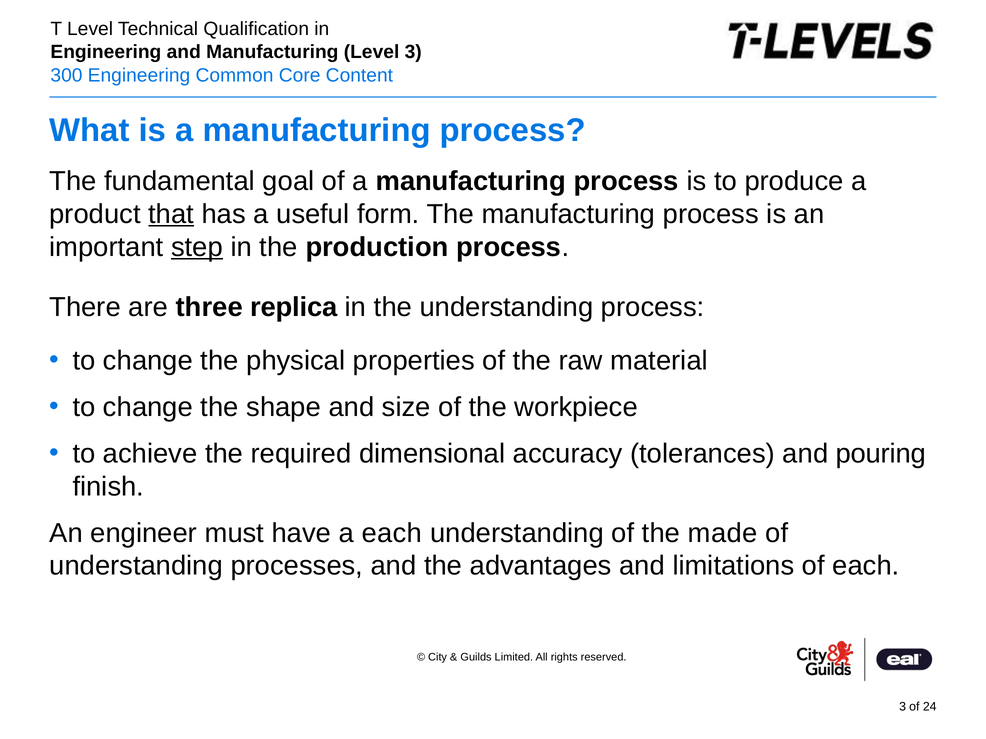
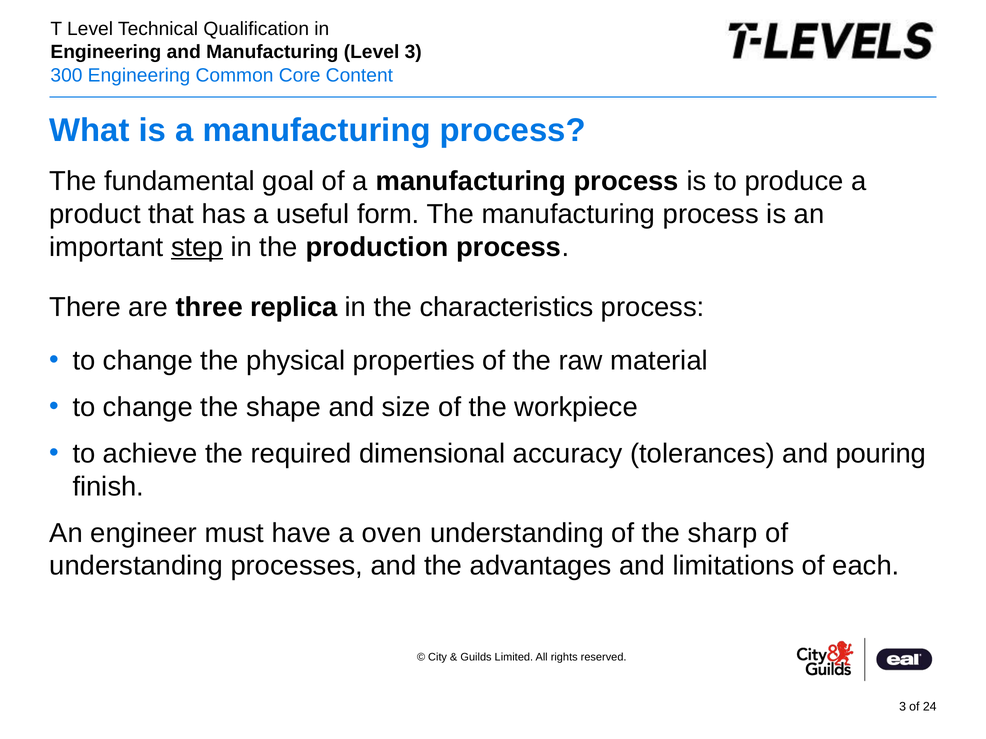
that underline: present -> none (171, 214)
the understanding: understanding -> characteristics (506, 307)
a each: each -> oven (392, 533)
made: made -> sharp (723, 533)
